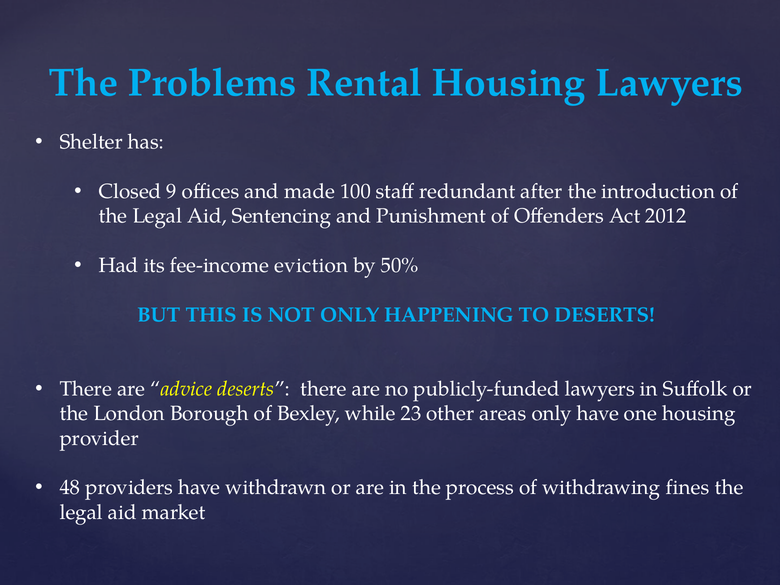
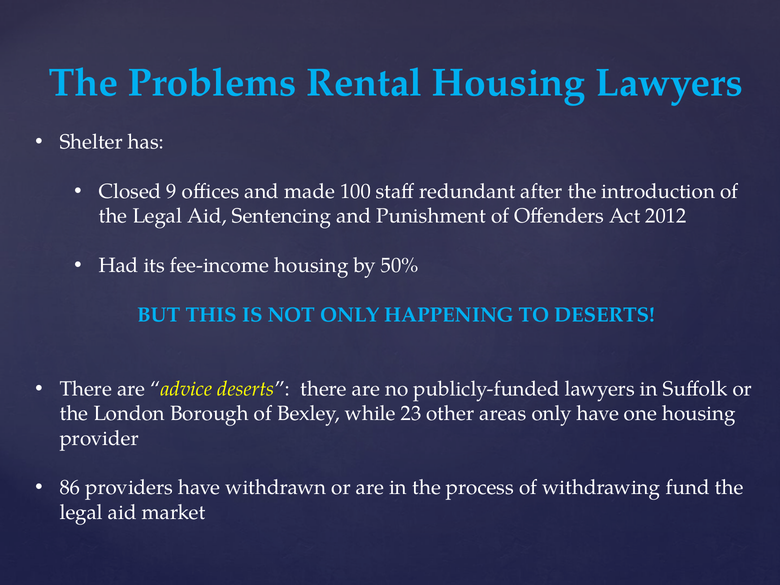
fee-income eviction: eviction -> housing (311, 265)
48: 48 -> 86 (70, 488)
fines: fines -> fund (688, 488)
